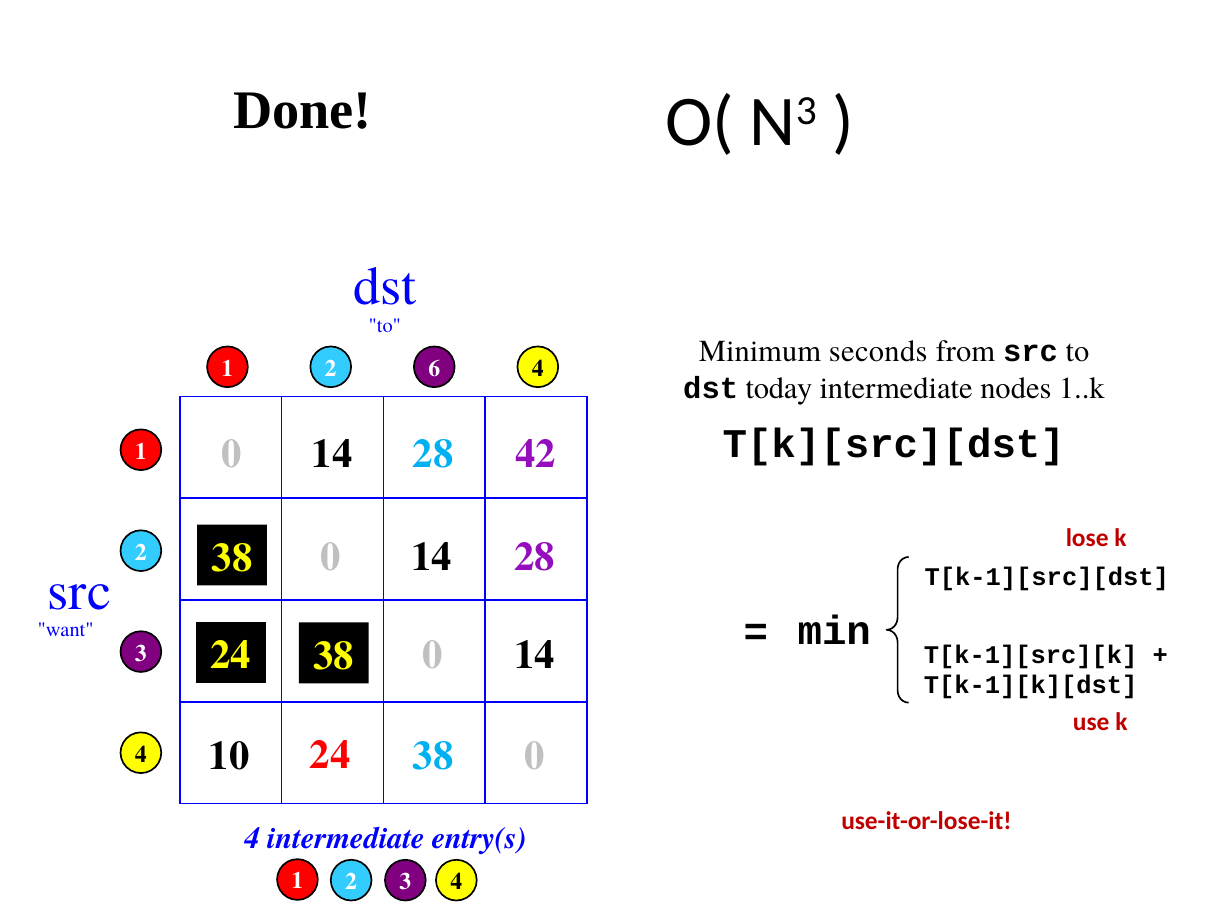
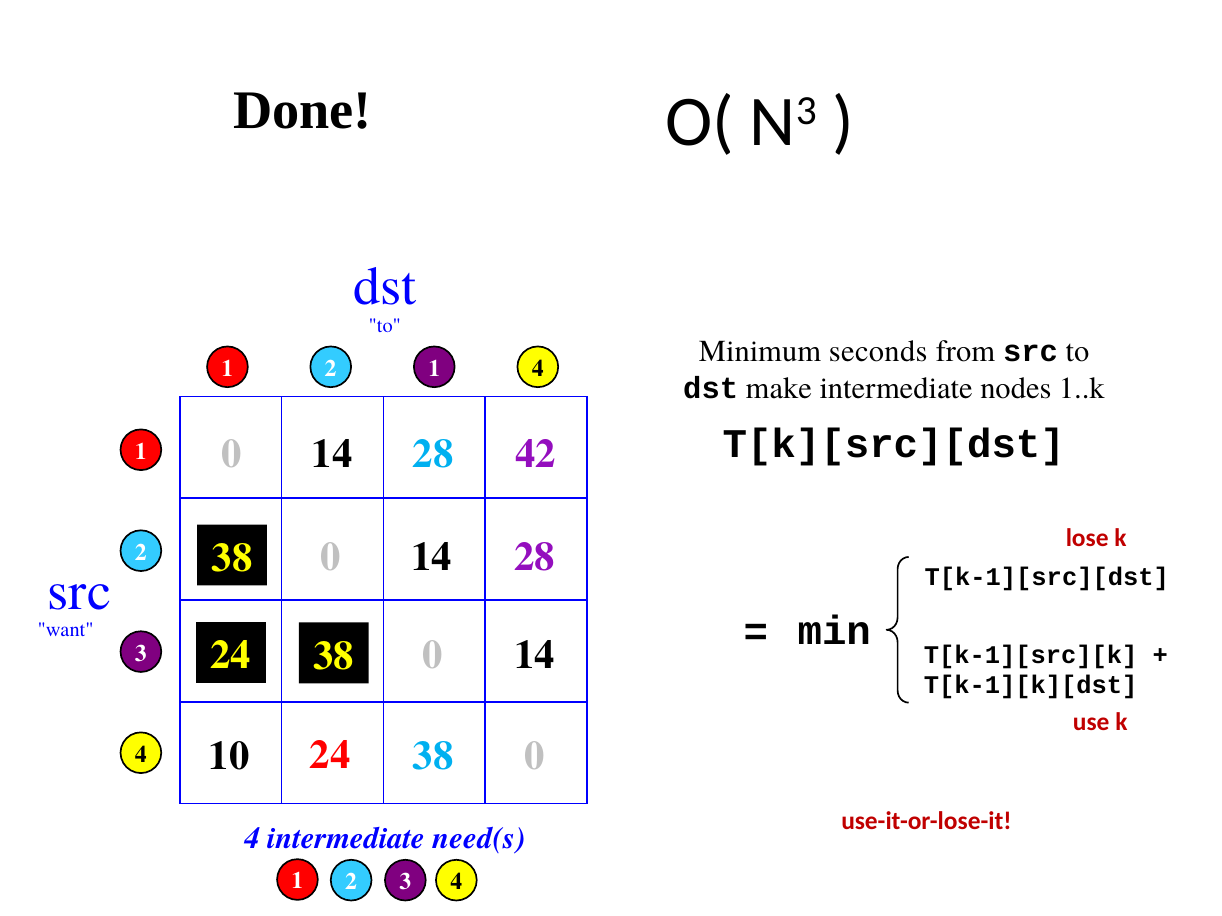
2 6: 6 -> 1 (434, 369)
today: today -> make (779, 389)
entry(s: entry(s -> need(s (479, 839)
